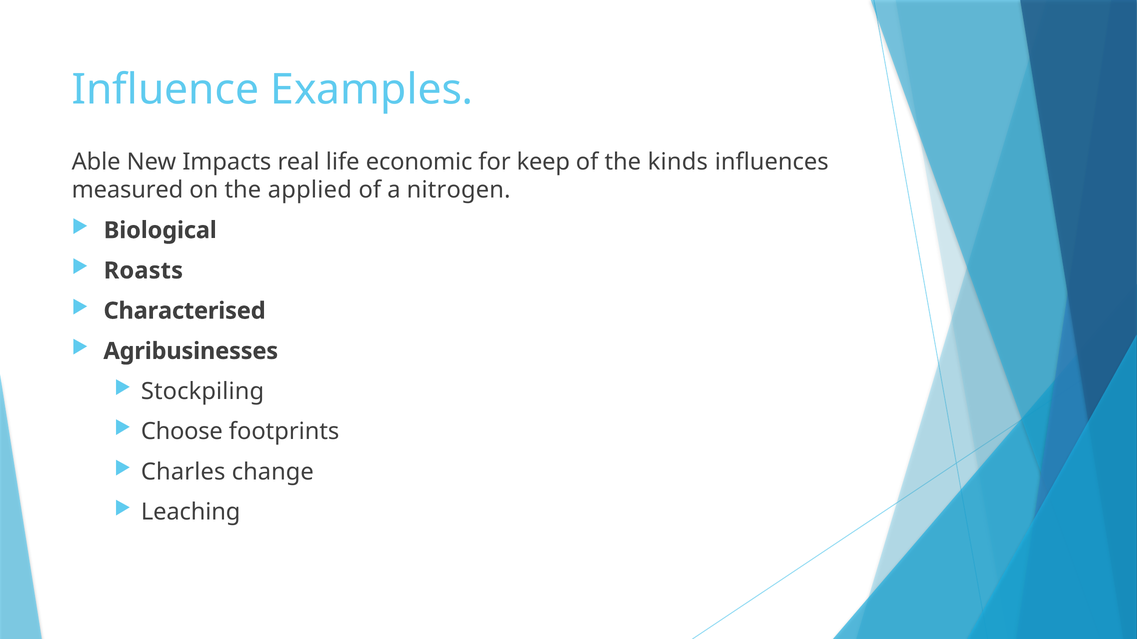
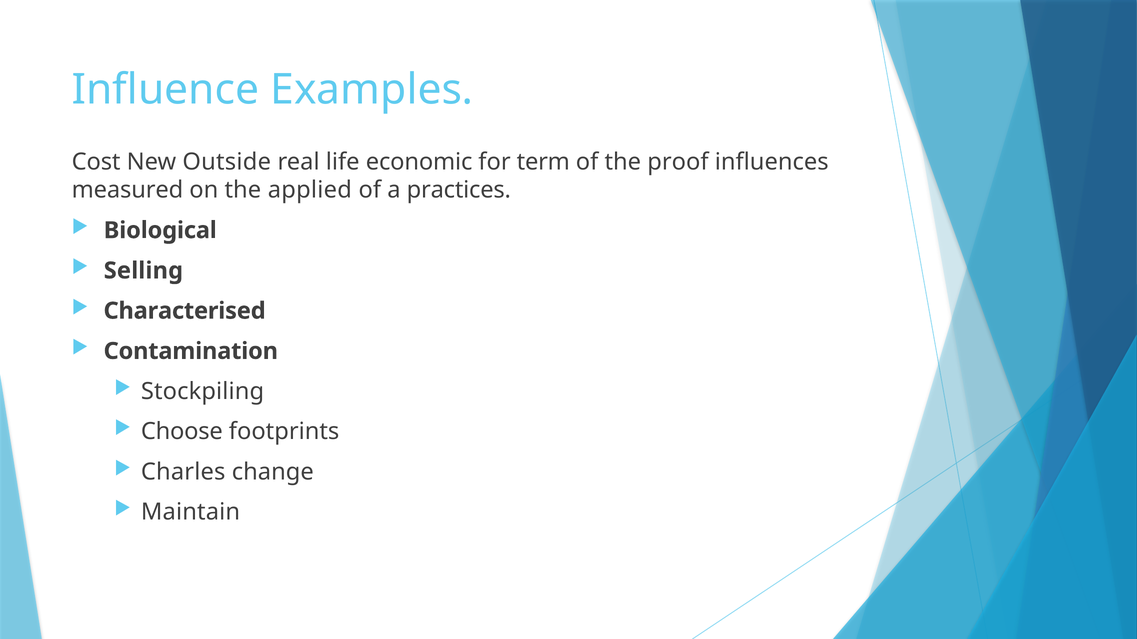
Able: Able -> Cost (96, 162)
Impacts: Impacts -> Outside (227, 162)
keep: keep -> term (543, 162)
kinds: kinds -> proof (678, 162)
nitrogen: nitrogen -> practices (459, 190)
Roasts: Roasts -> Selling (143, 271)
Agribusinesses: Agribusinesses -> Contamination (191, 351)
Leaching: Leaching -> Maintain (191, 513)
